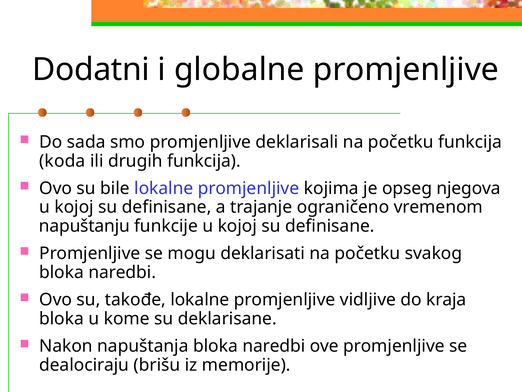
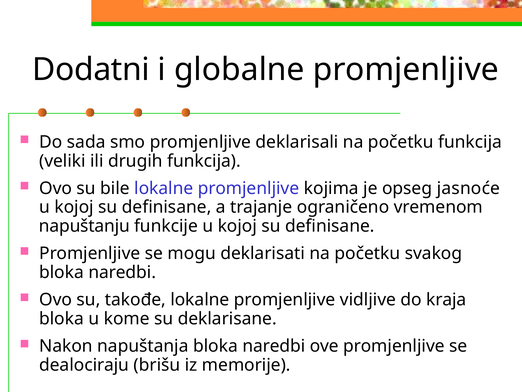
koda: koda -> veliki (62, 161)
njegova: njegova -> jasnoće (468, 188)
